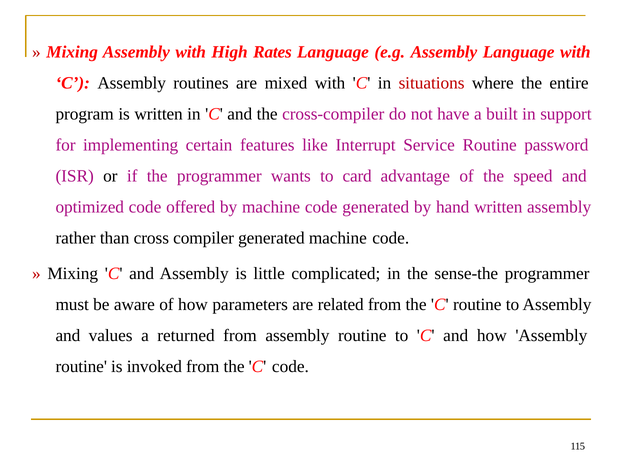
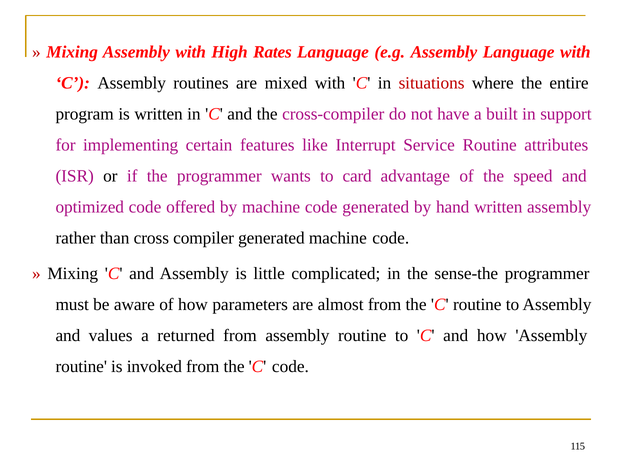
password: password -> attributes (556, 145)
related: related -> almost (341, 305)
